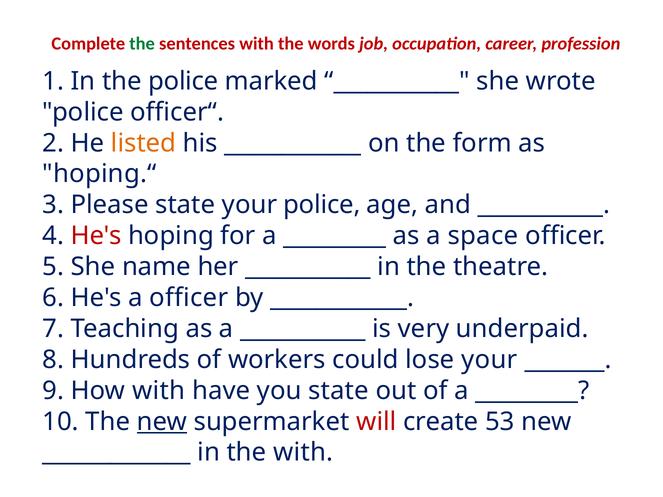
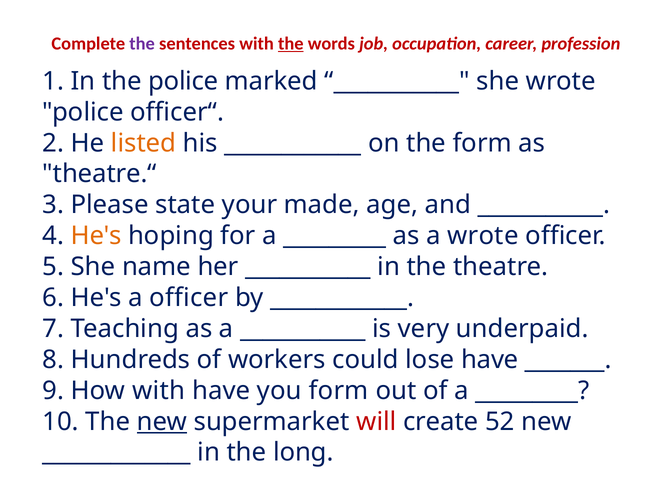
the colour: green -> purple (142, 44)
the underline: none -> present (291, 44)
hoping.“: hoping.“ -> theatre.“ (100, 174)
your police: police -> made (322, 205)
He's colour: red -> orange (96, 236)
a space: space -> wrote (483, 236)
lose your: your -> have (490, 360)
you state: state -> form (339, 391)
53: 53 -> 52 (500, 422)
the with: with -> long (303, 453)
